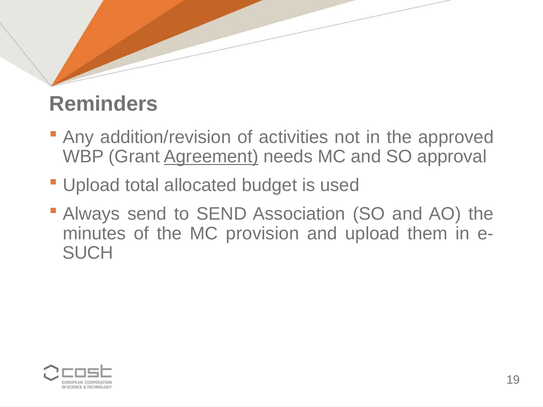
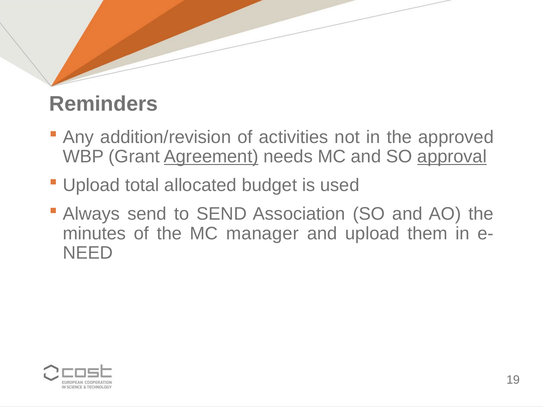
approval underline: none -> present (452, 157)
provision: provision -> manager (262, 234)
SUCH: SUCH -> NEED (88, 253)
